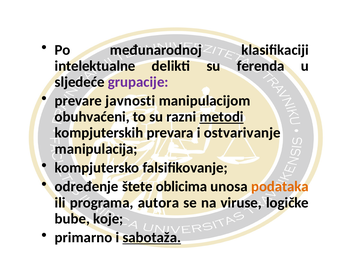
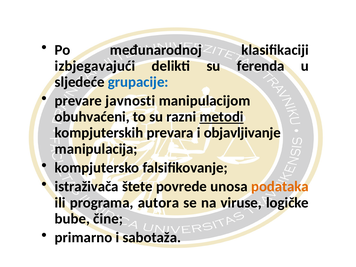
intelektualne: intelektualne -> izbjegavajući (95, 66)
grupacije colour: purple -> blue (138, 82)
ostvarivanje: ostvarivanje -> objavljivanje (242, 133)
određenje: određenje -> istraživača (87, 187)
oblicima: oblicima -> povrede (181, 187)
koje: koje -> čine (108, 219)
sabotaža underline: present -> none (152, 237)
